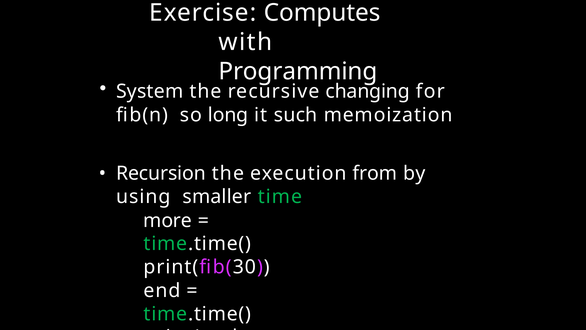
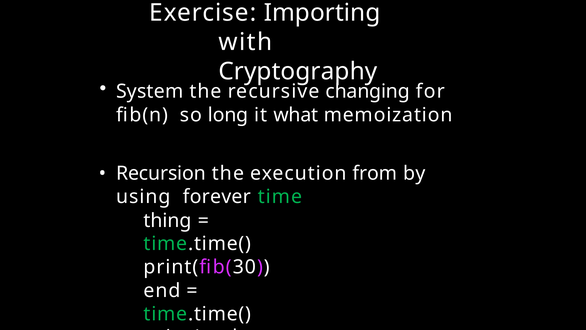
Computes: Computes -> Importing (322, 13)
Programming: Programming -> Cryptography (298, 71)
such: such -> what (296, 115)
smaller: smaller -> forever (217, 196)
more: more -> thing (168, 220)
